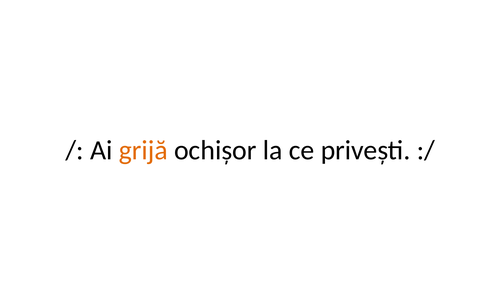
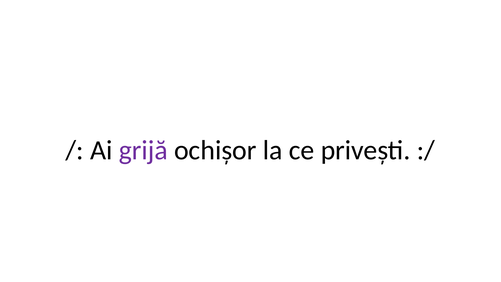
grijă colour: orange -> purple (143, 150)
